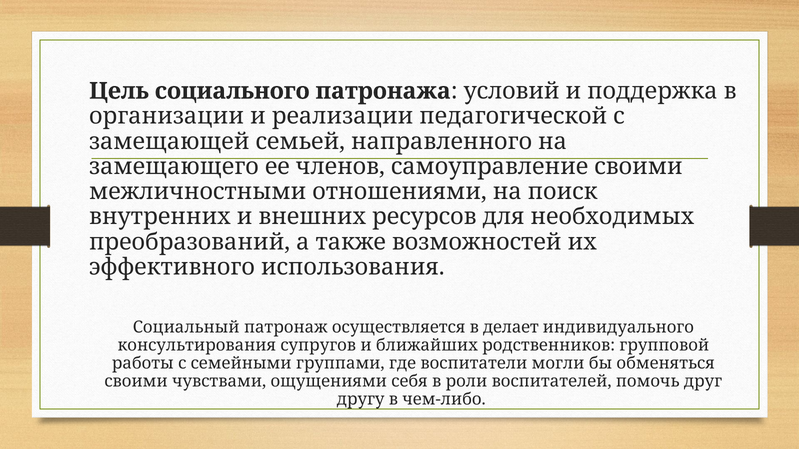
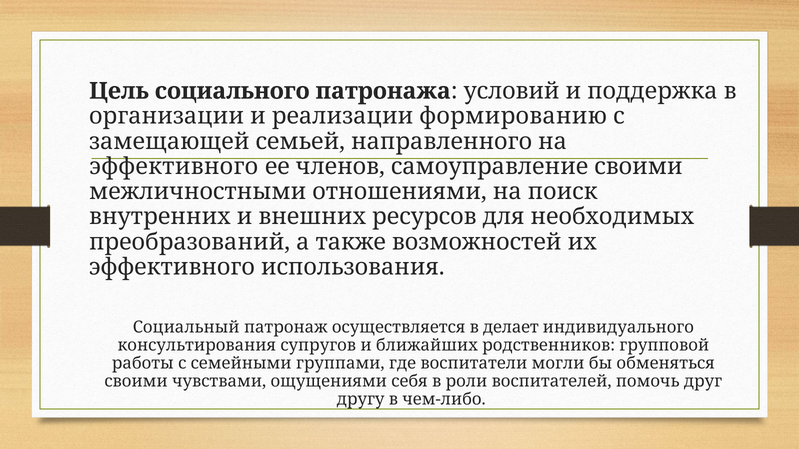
педагогической: педагогической -> формированию (513, 116)
замещающего: замещающего -> эффективного (174, 167)
